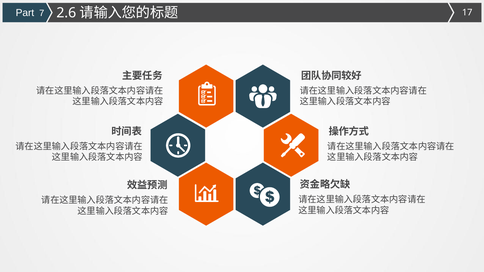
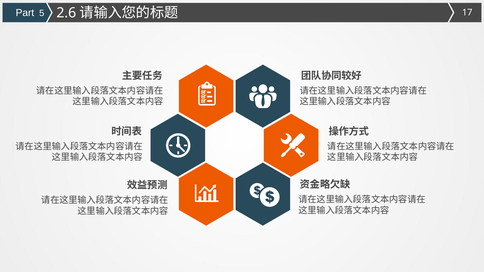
7: 7 -> 5 (42, 13)
